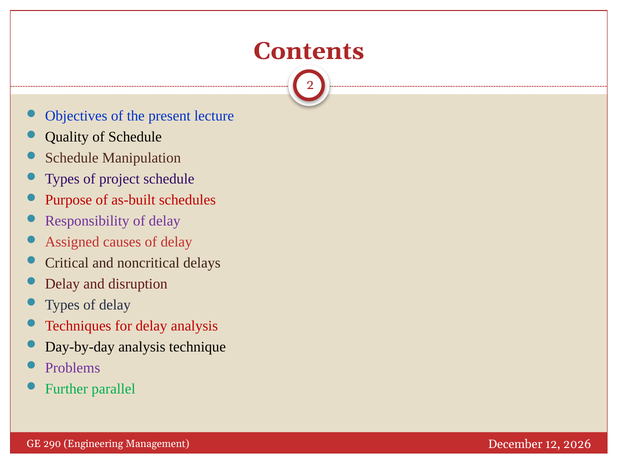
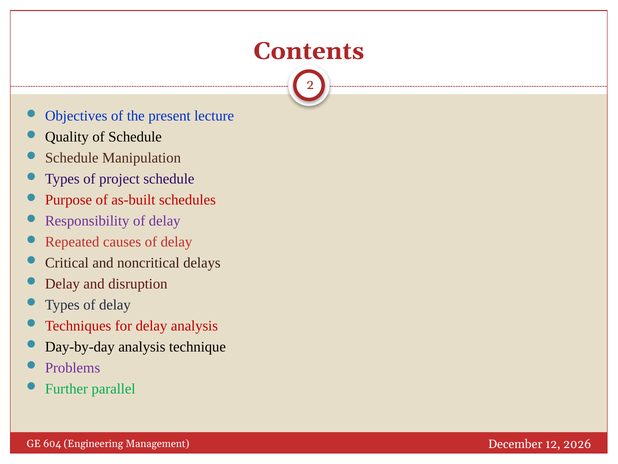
Assigned: Assigned -> Repeated (72, 242)
290: 290 -> 604 (52, 443)
